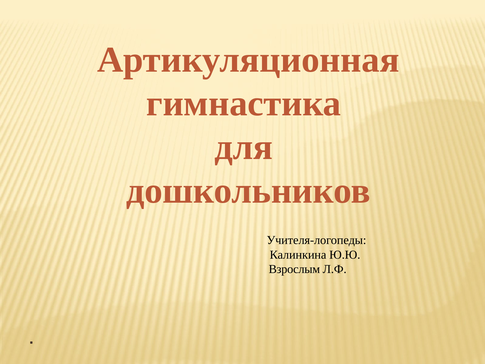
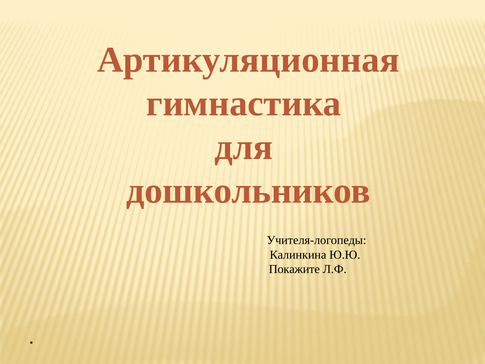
Взрослым: Взрослым -> Покажите (294, 269)
